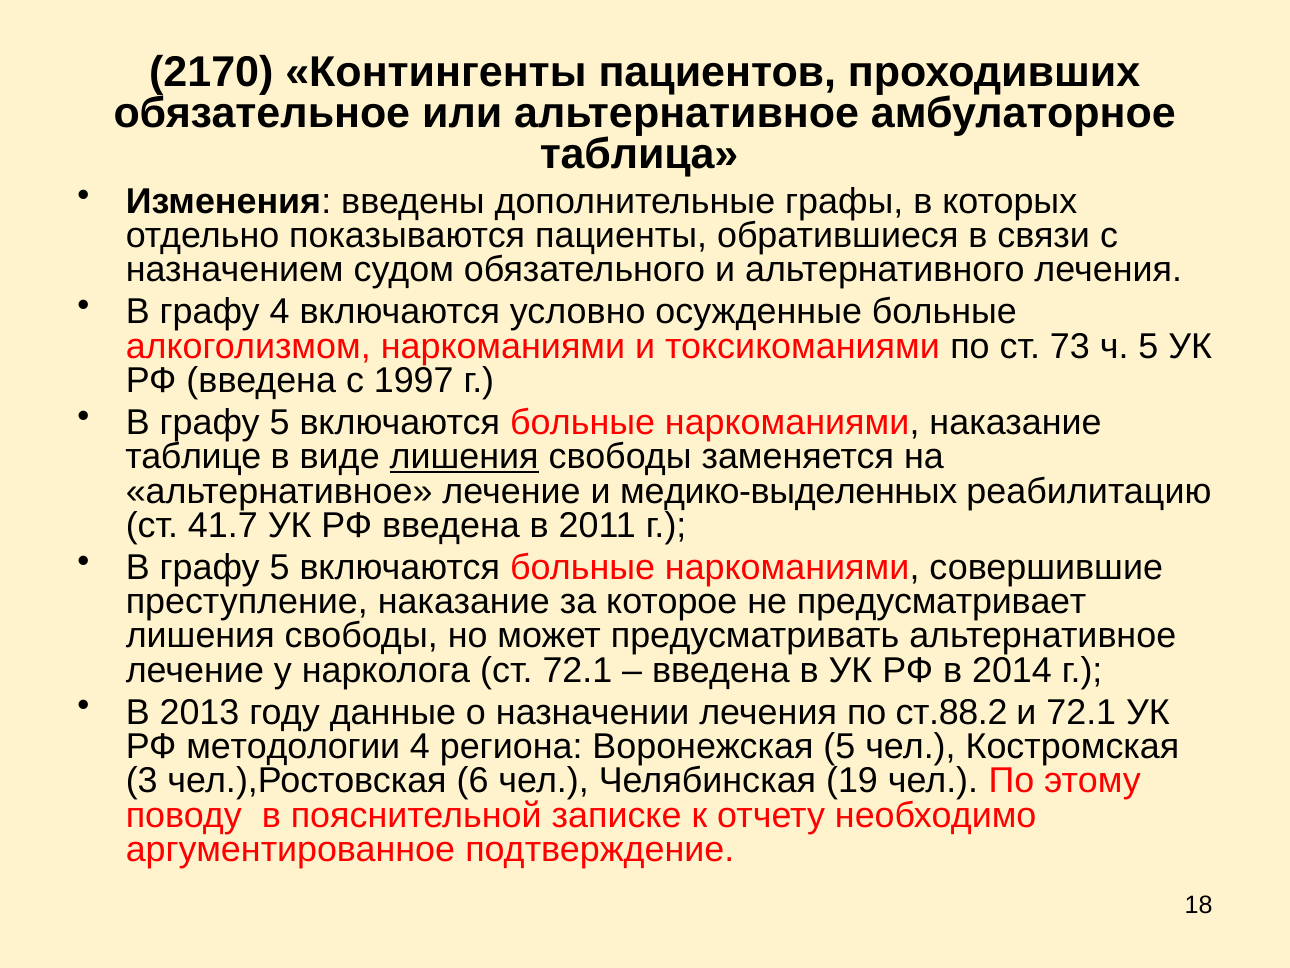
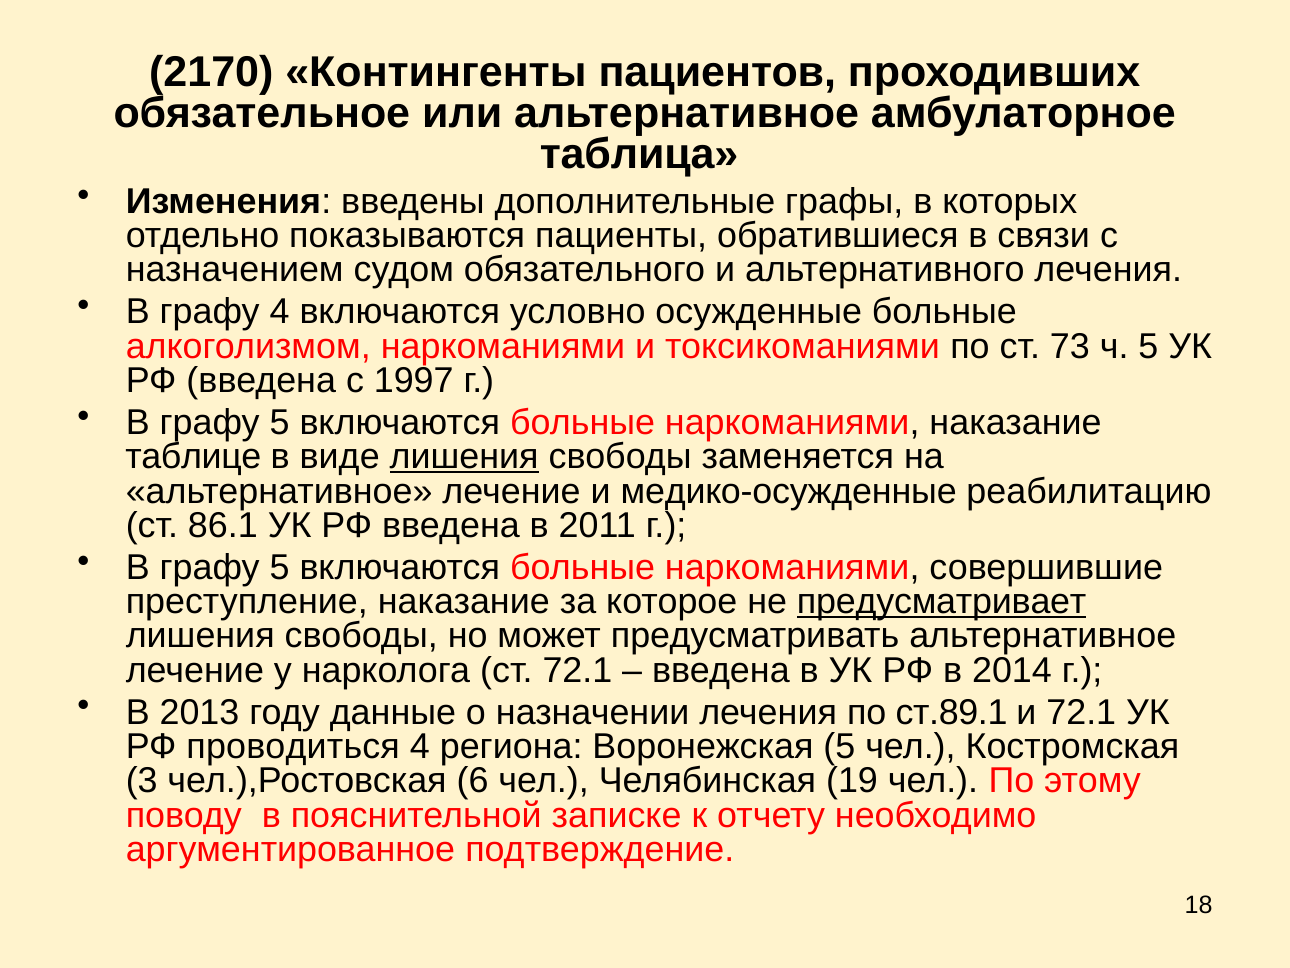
медико-выделенных: медико-выделенных -> медико-осужденные (789, 491)
41.7: 41.7 -> 86.1 (223, 525)
предусматривает underline: none -> present (942, 601)
ст.88.2: ст.88.2 -> ст.89.1 (952, 712)
методологии: методологии -> проводиться (293, 746)
